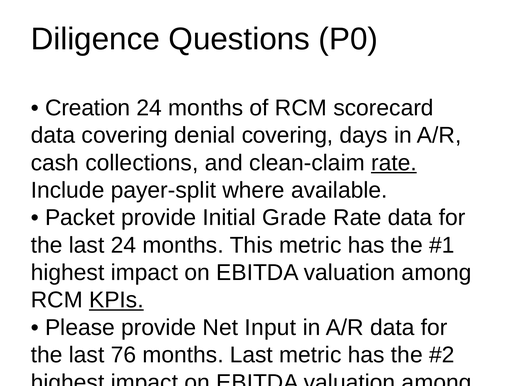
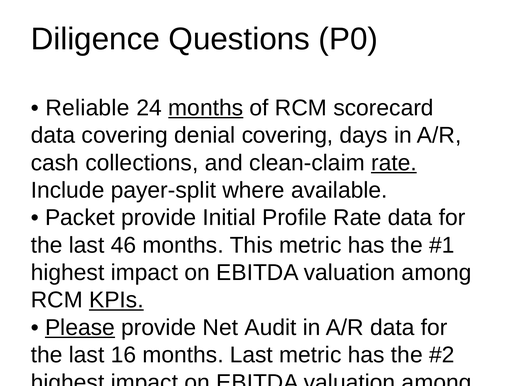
Creation: Creation -> Reliable (88, 108)
months underline: none -> present (206, 108)
Grade: Grade -> Profile (295, 217)
last 24: 24 -> 46 (123, 245)
Please underline: none -> present (80, 327)
Input: Input -> Audit (270, 327)
76: 76 -> 16 (123, 355)
